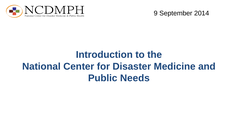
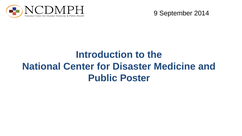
Needs: Needs -> Poster (135, 78)
